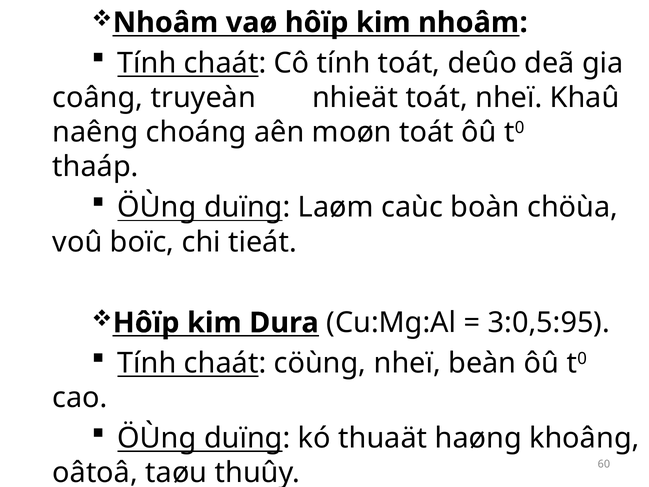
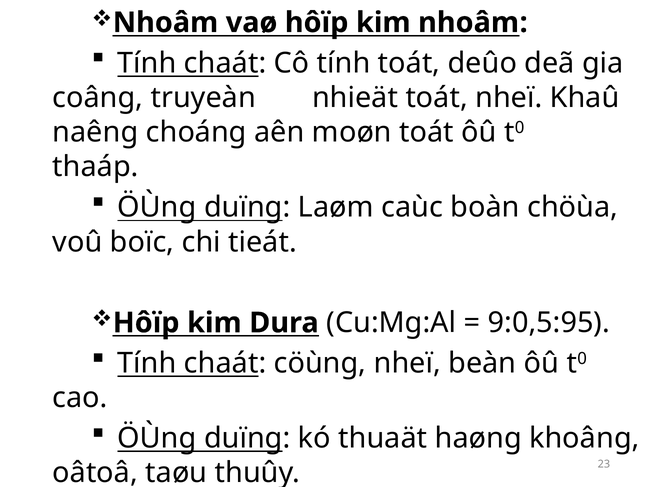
3:0,5:95: 3:0,5:95 -> 9:0,5:95 (549, 323)
60: 60 -> 23 (604, 464)
